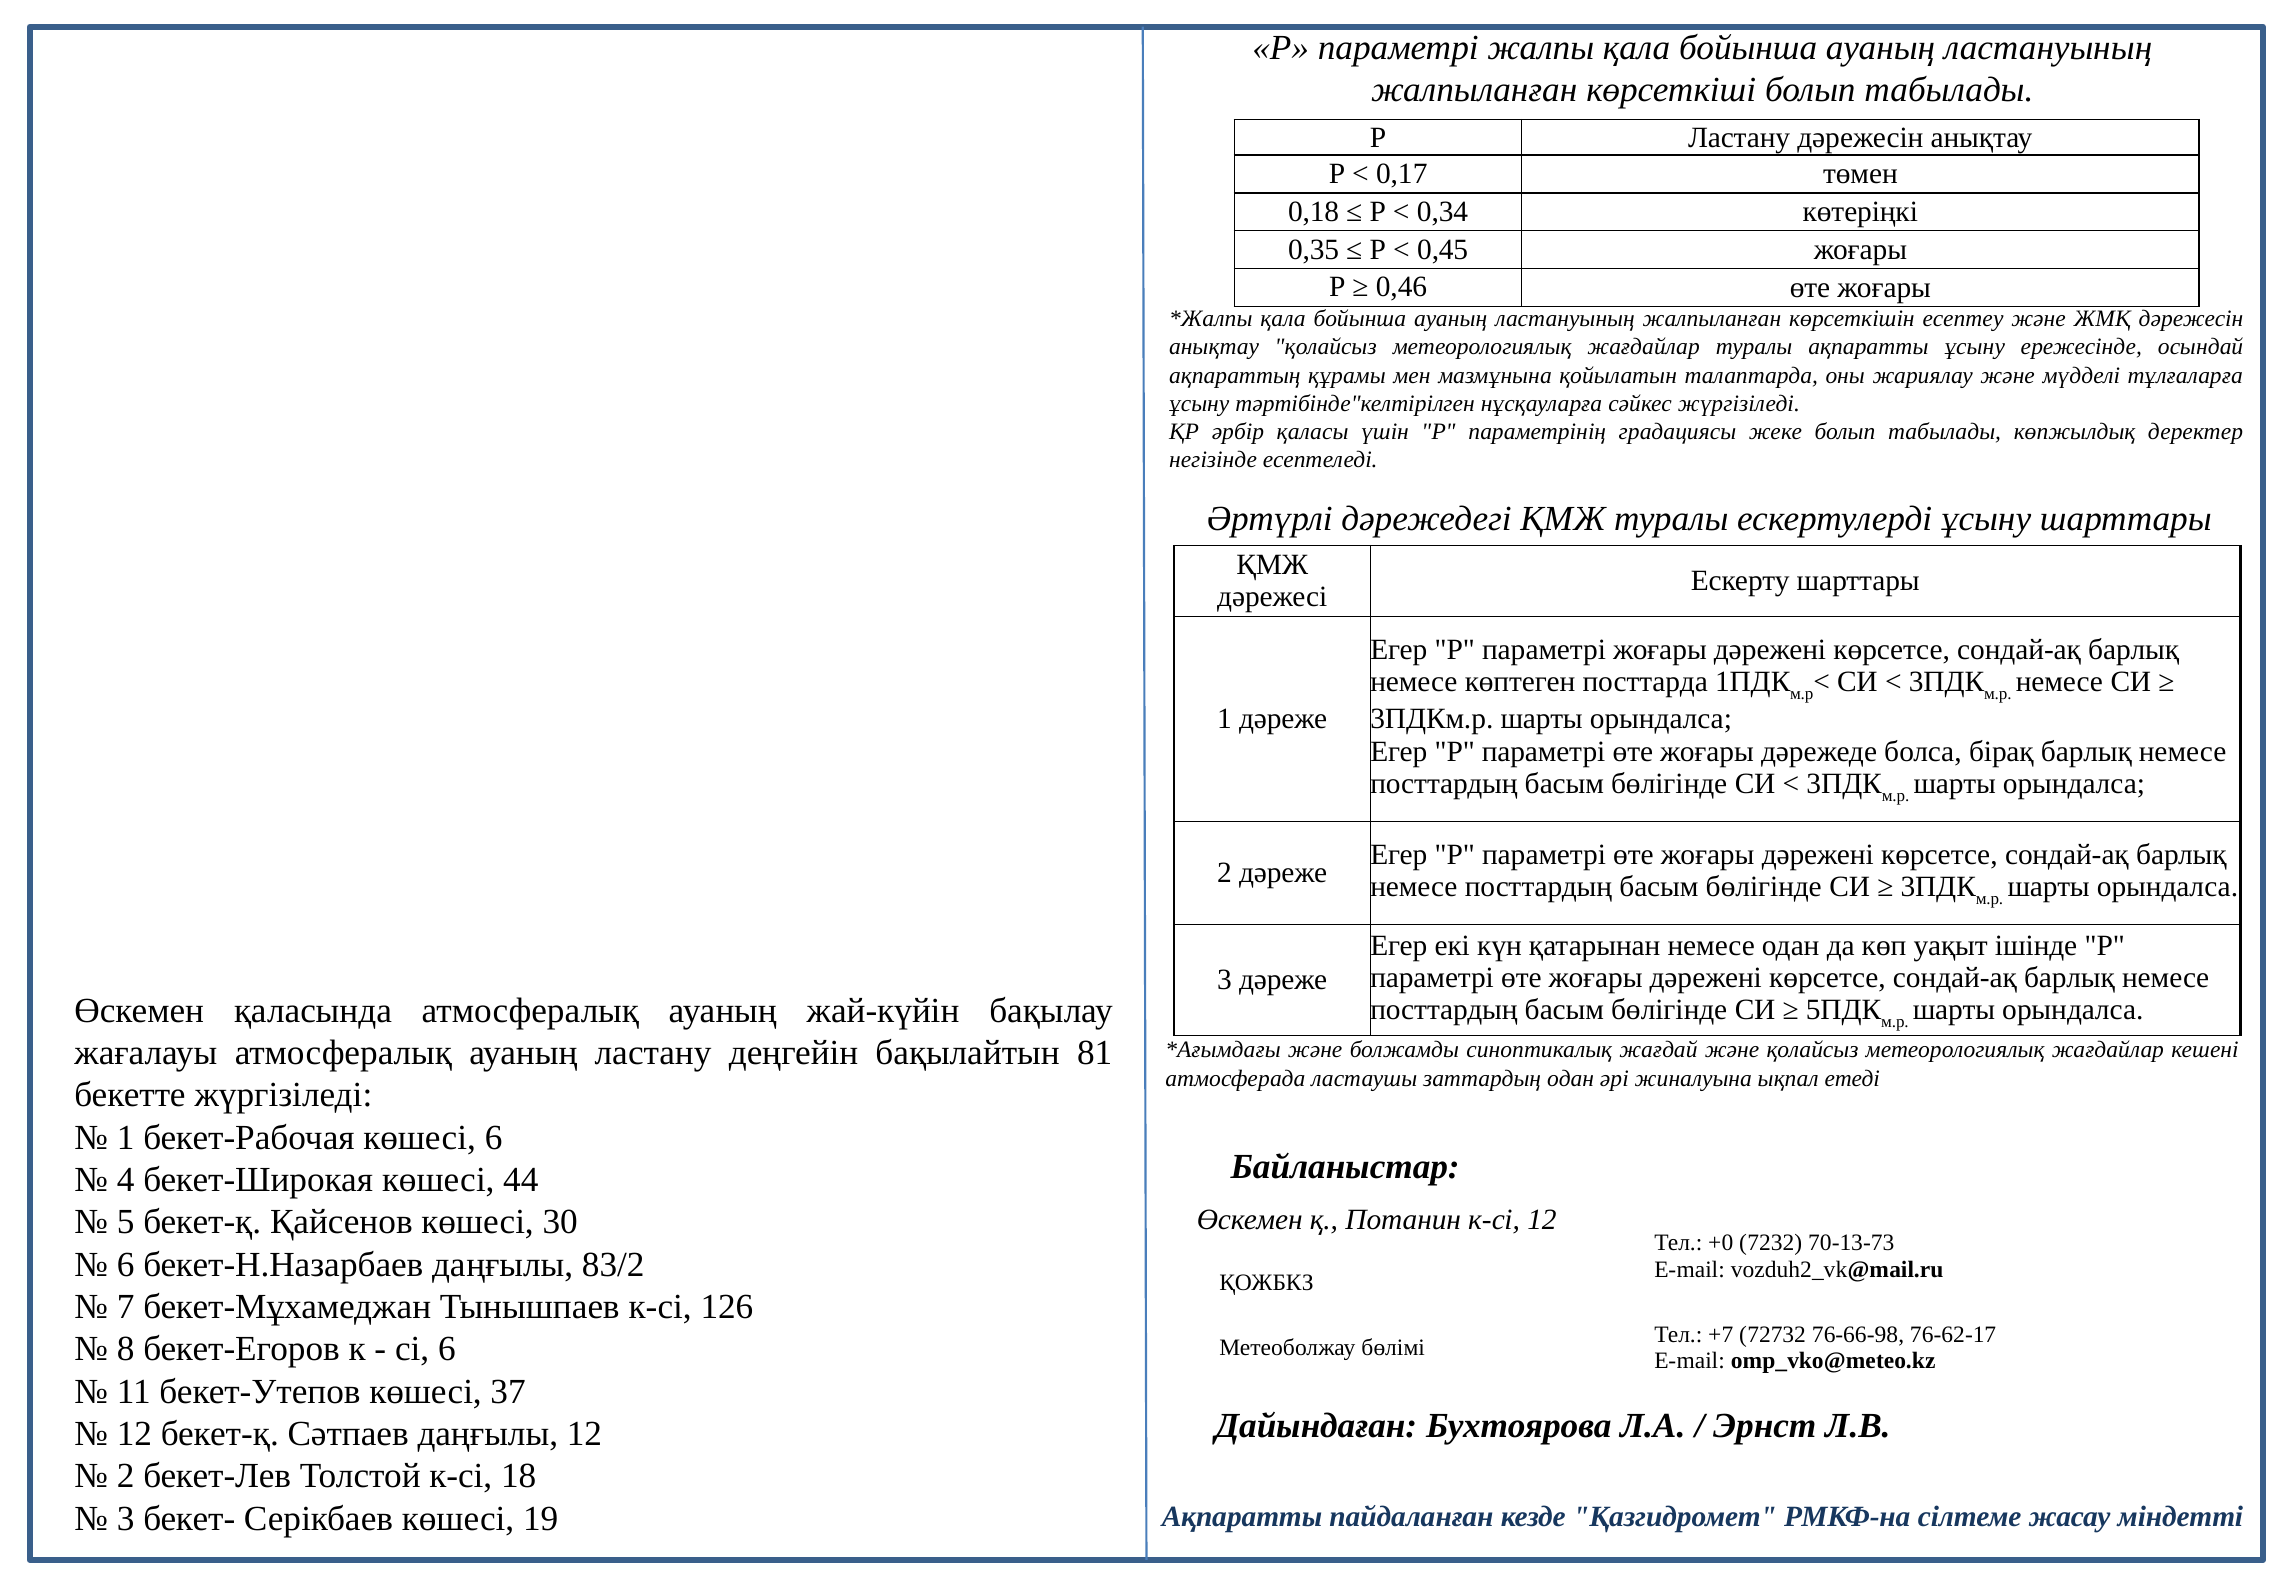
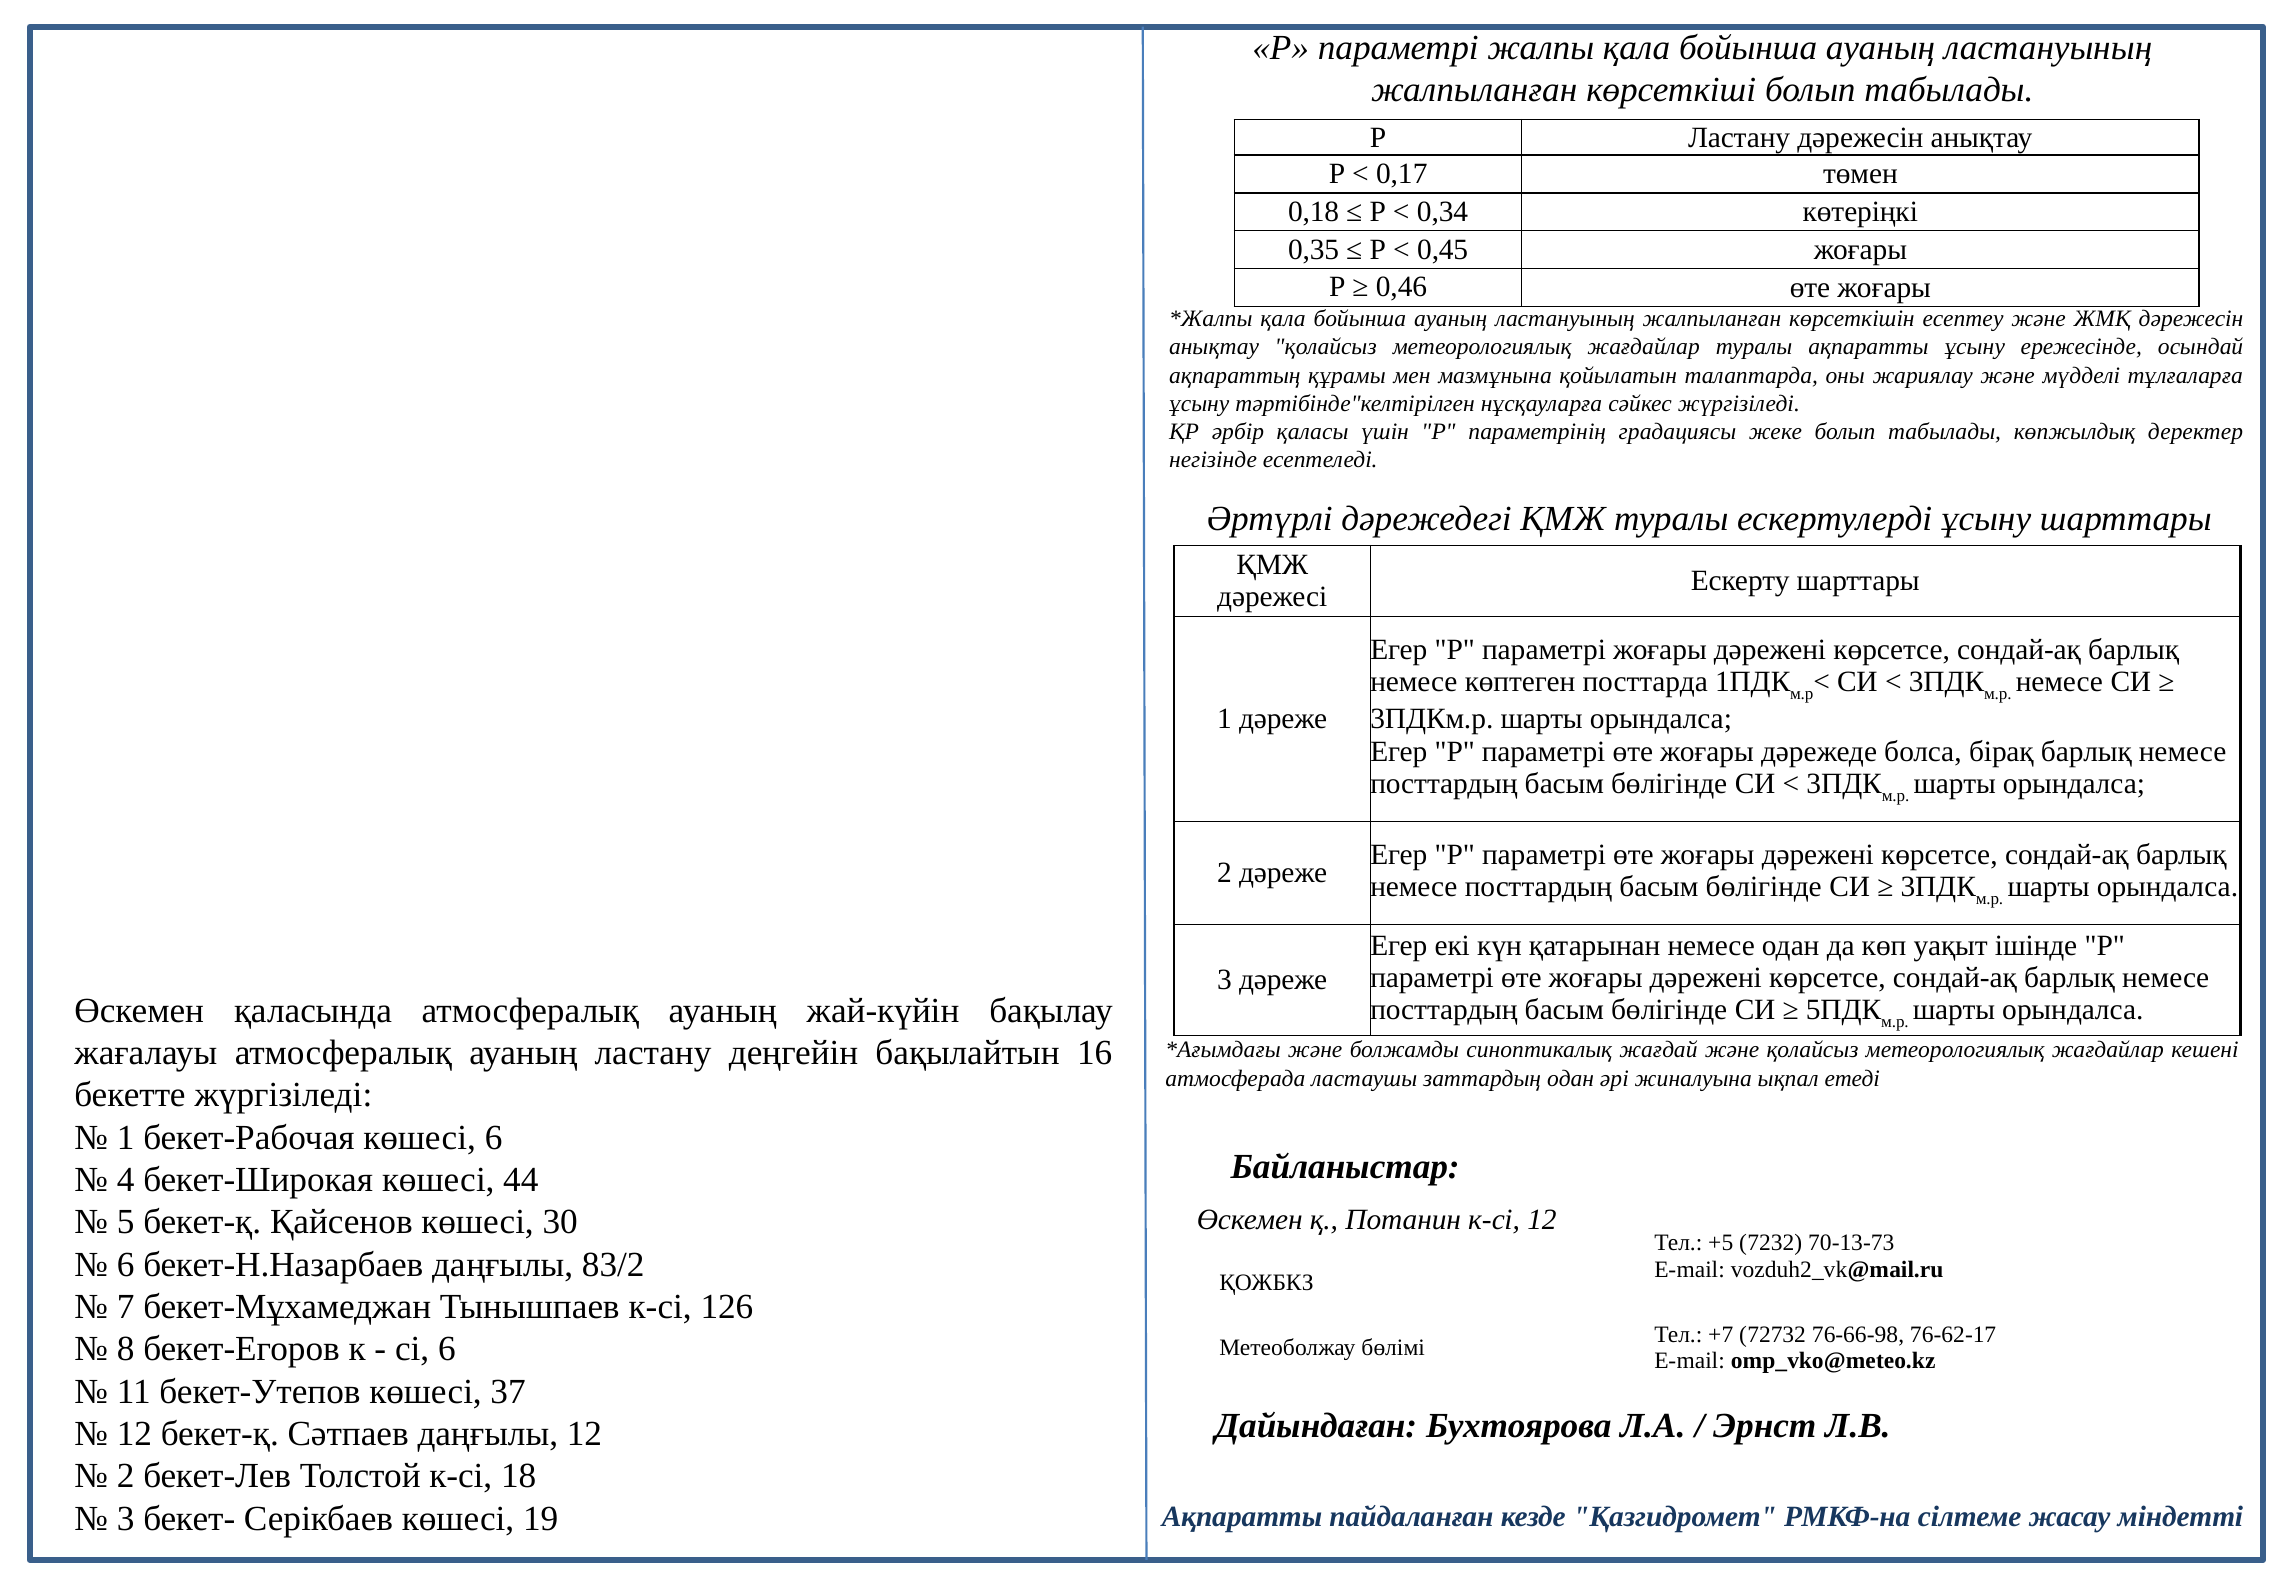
81: 81 -> 16 (1095, 1053)
+0: +0 -> +5 (1721, 1244)
